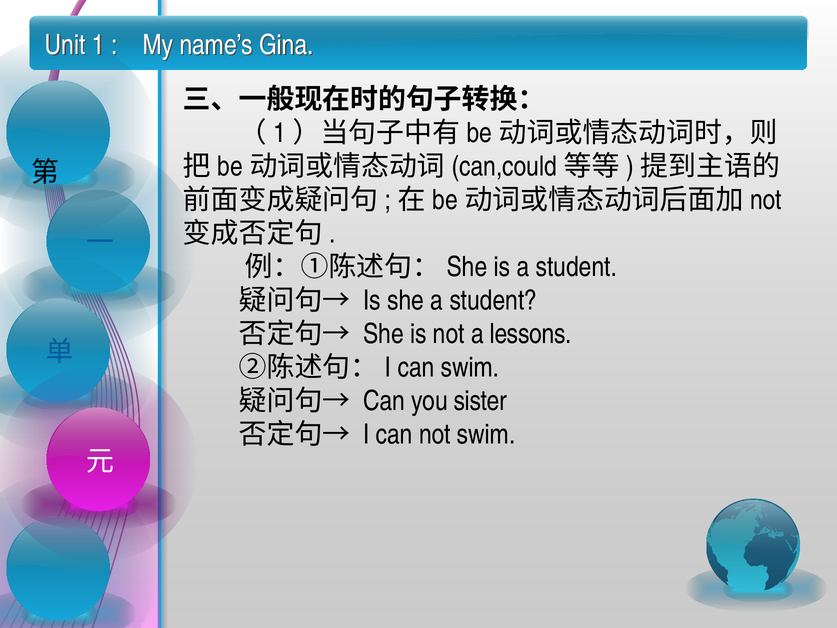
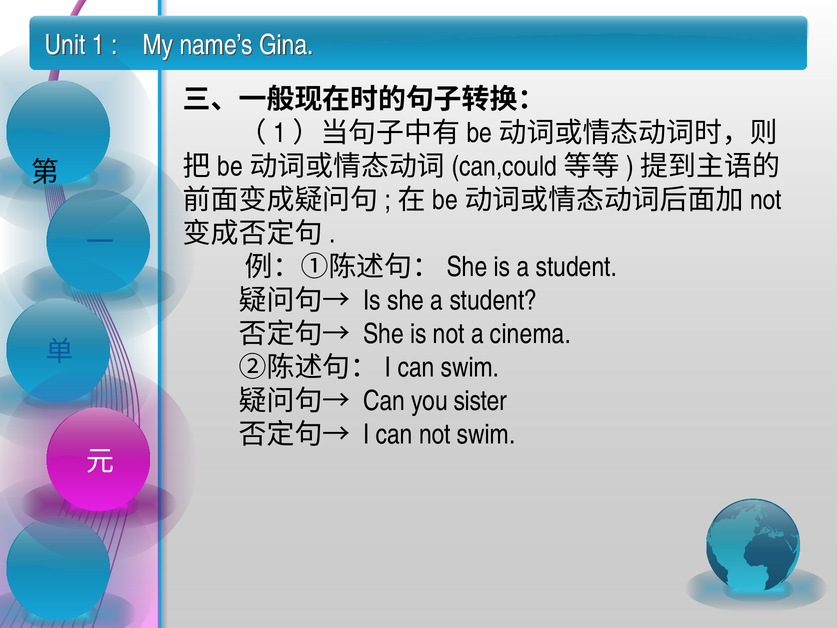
lessons: lessons -> cinema (531, 334)
